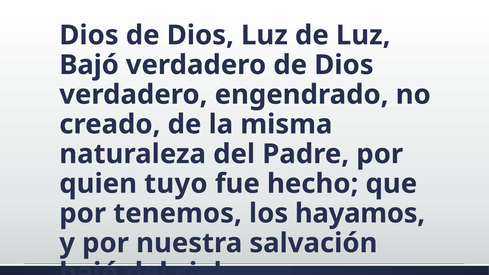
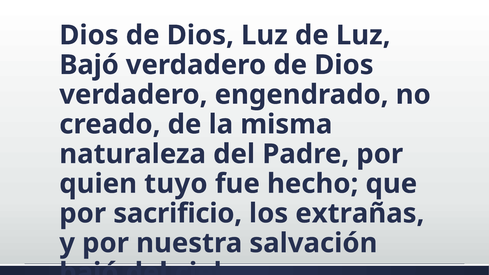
tenemos: tenemos -> sacrificio (178, 213)
hayamos: hayamos -> extrañas (360, 213)
